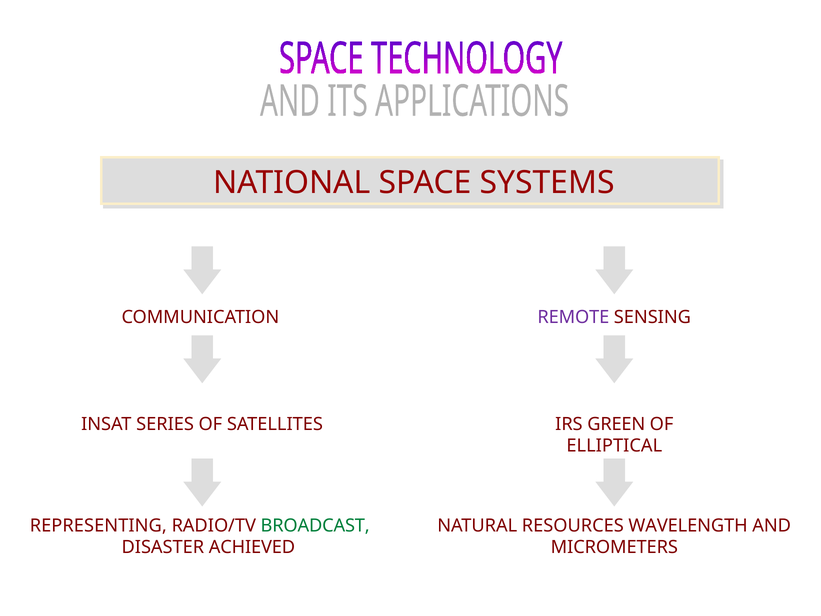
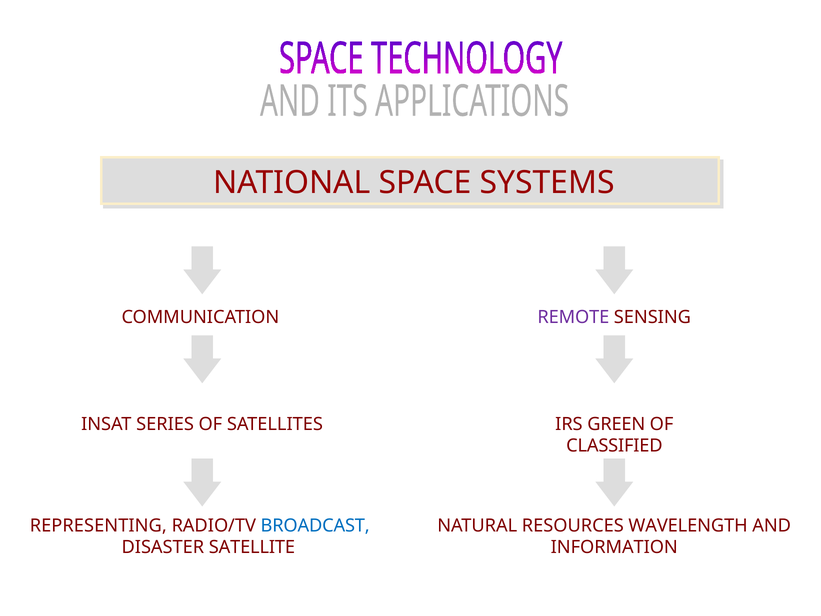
ELLIPTICAL: ELLIPTICAL -> CLASSIFIED (614, 446)
BROADCAST colour: green -> blue (315, 525)
ACHIEVED: ACHIEVED -> SATELLITE (252, 547)
MICROMETERS: MICROMETERS -> INFORMATION (614, 547)
